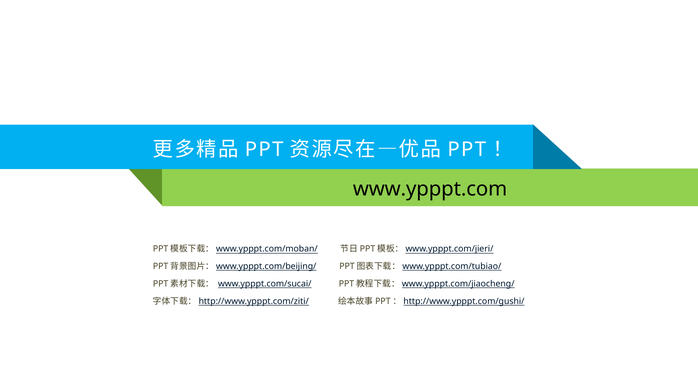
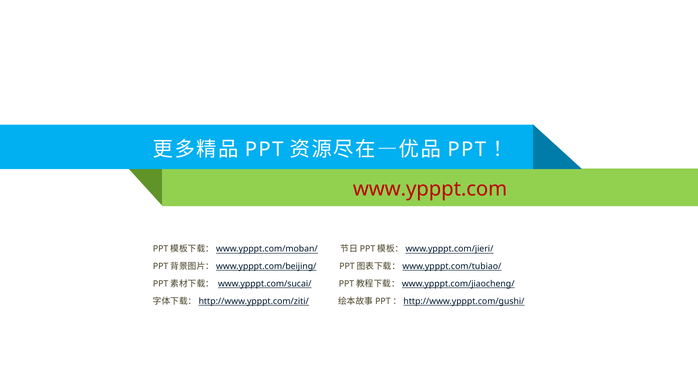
www.ypppt.com colour: black -> red (430, 189)
